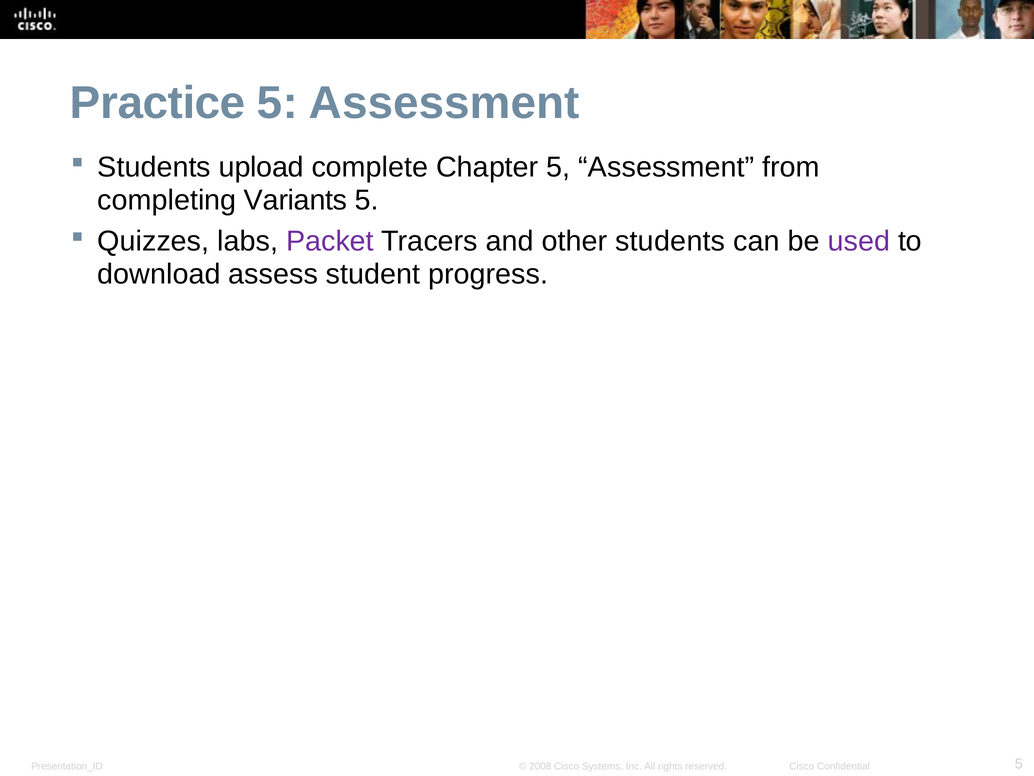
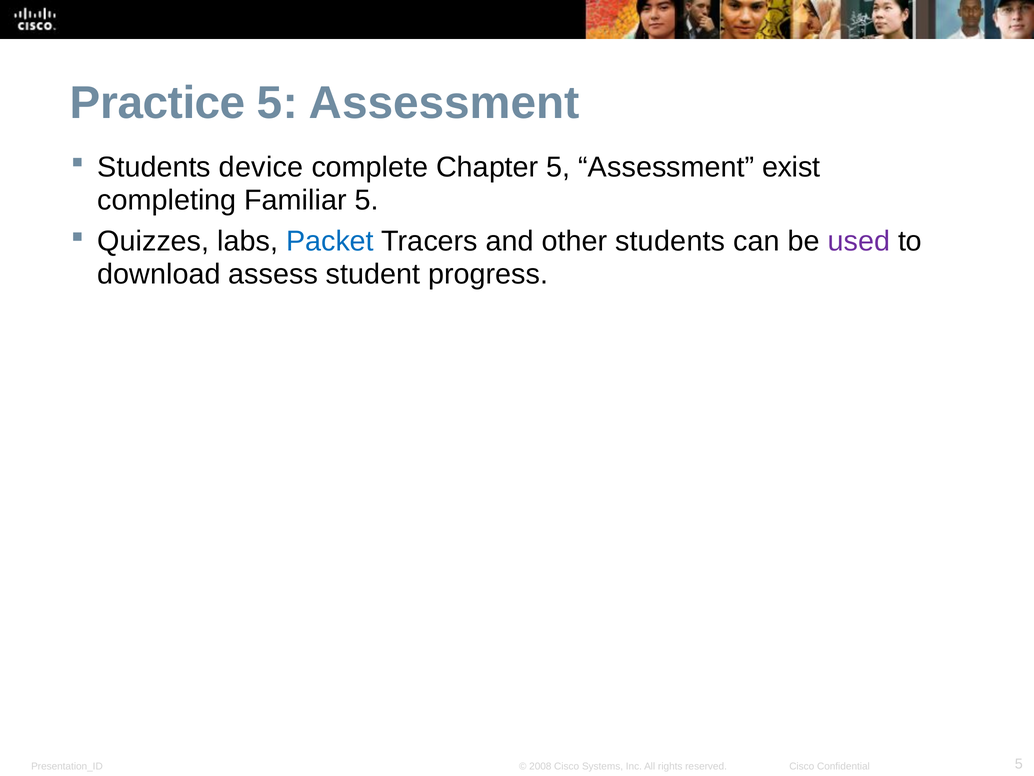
upload: upload -> device (261, 167)
from: from -> exist (791, 167)
Variants: Variants -> Familiar (295, 200)
Packet colour: purple -> blue (330, 241)
